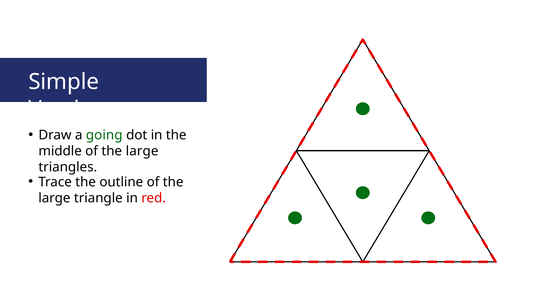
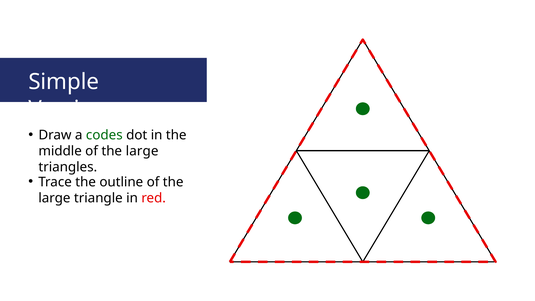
going: going -> codes (104, 135)
